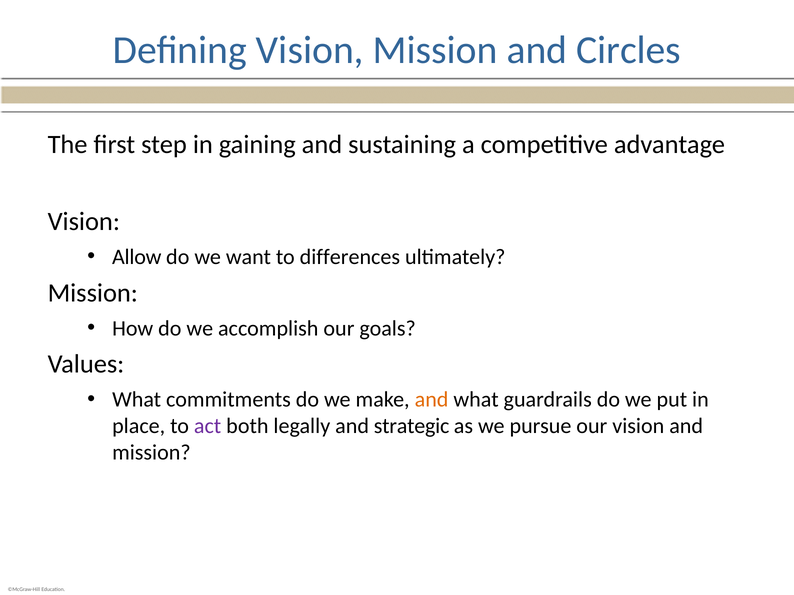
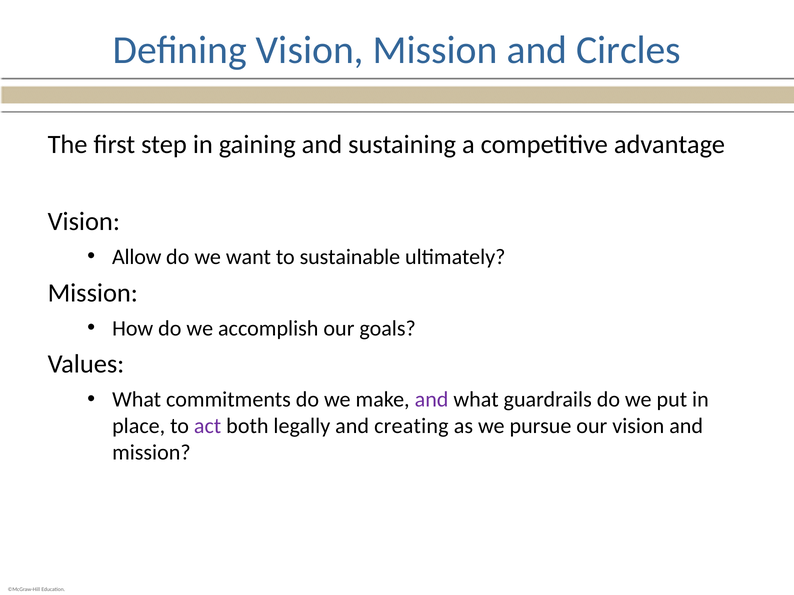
differences: differences -> sustainable (350, 257)
and colour: orange -> purple (432, 400)
strategic: strategic -> creating (411, 426)
